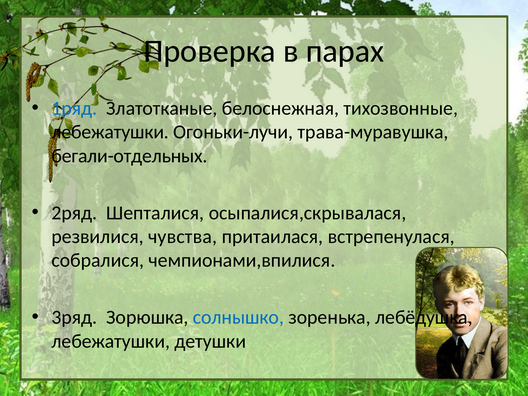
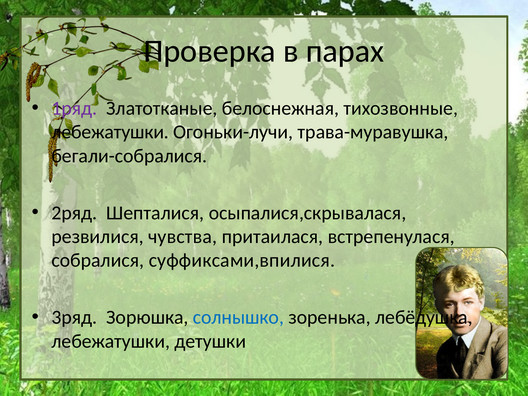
1ряд colour: blue -> purple (74, 108)
бегали-отдельных: бегали-отдельных -> бегали-собралися (129, 156)
чемпионами,впилися: чемпионами,впилися -> суффиксами,впилися (242, 260)
